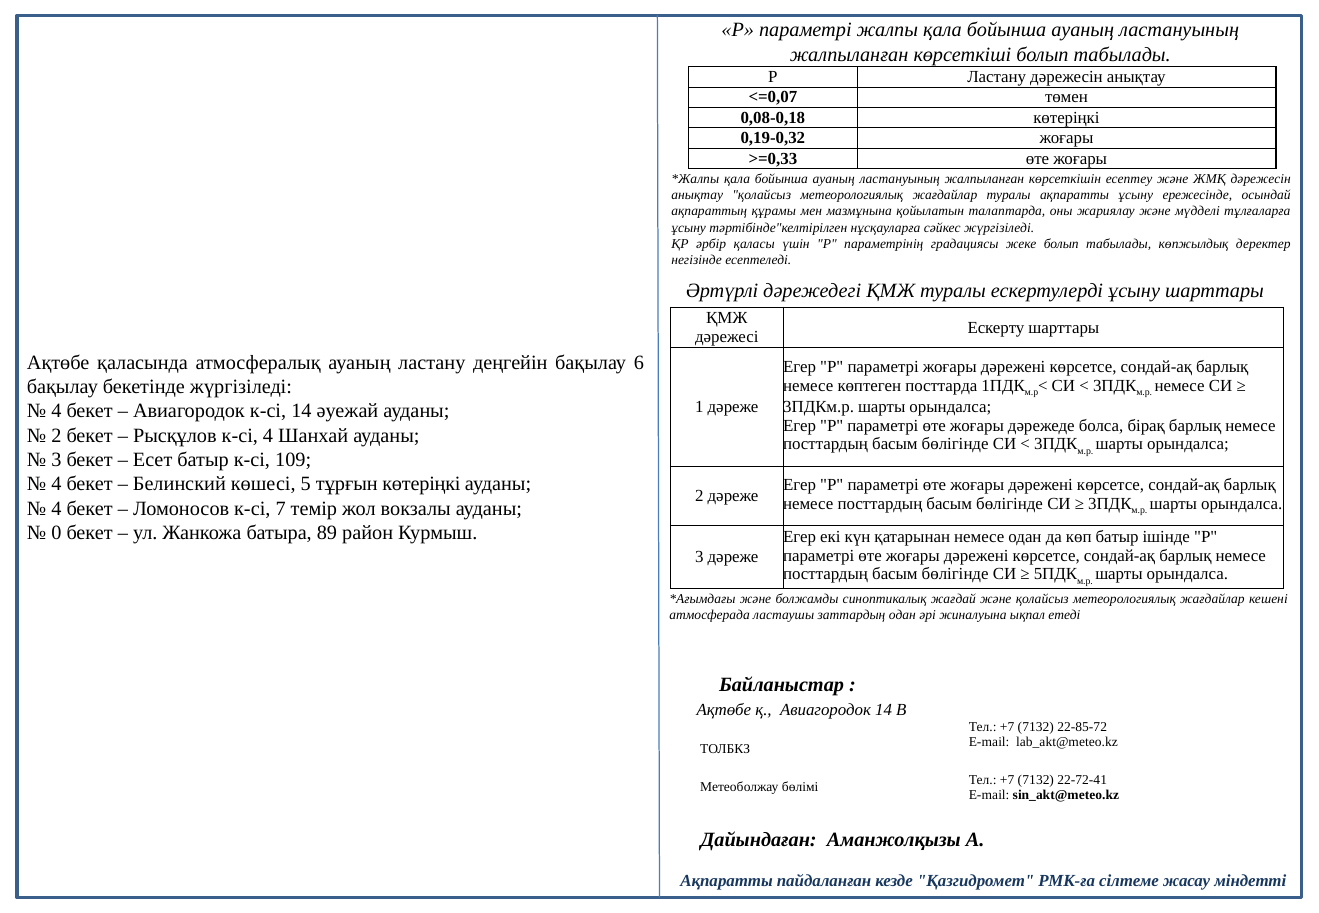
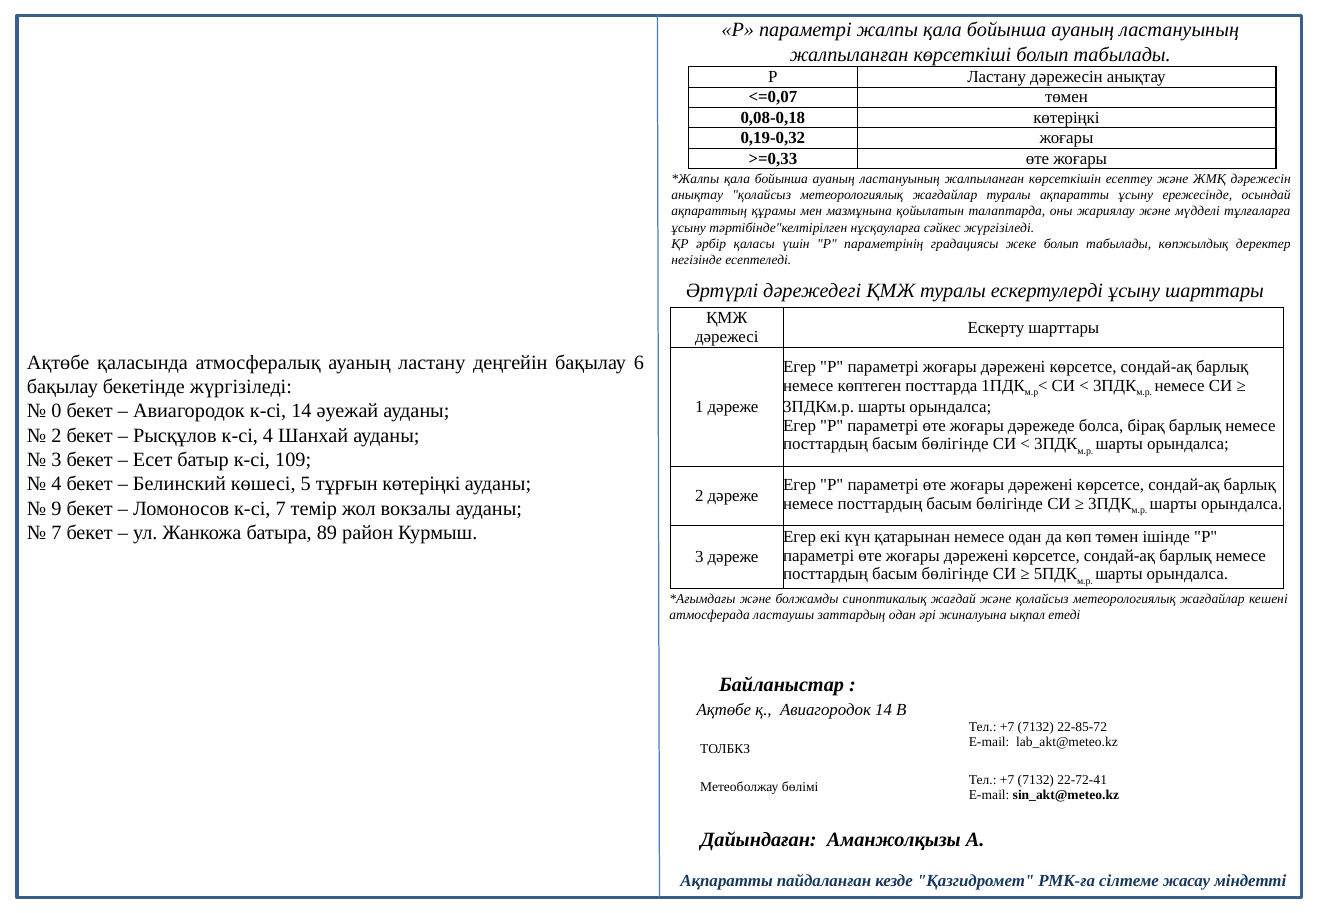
4: 4 -> 0 (56, 411)
4: 4 -> 9 (56, 509)
0: 0 -> 7 (56, 533)
көп батыр: батыр -> төмен (1117, 537)
